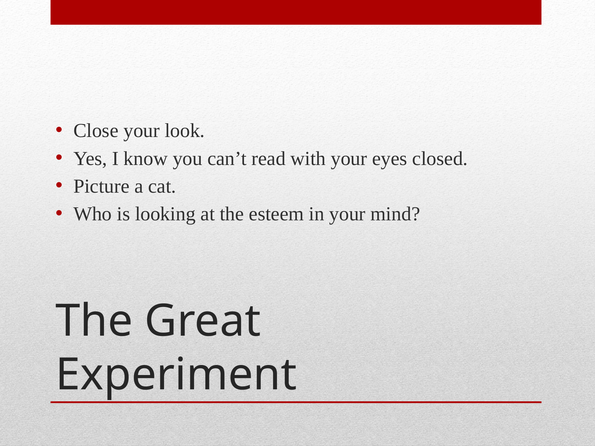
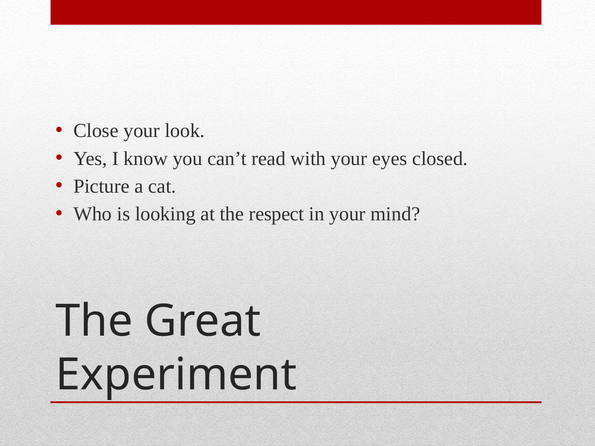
esteem: esteem -> respect (277, 214)
